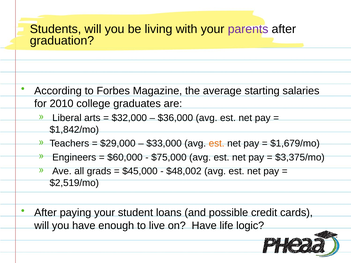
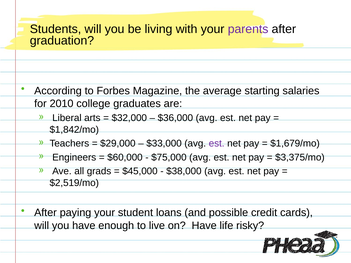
est colour: orange -> purple (217, 144)
$48,002: $48,002 -> $38,000 (184, 171)
logic: logic -> risky (250, 226)
